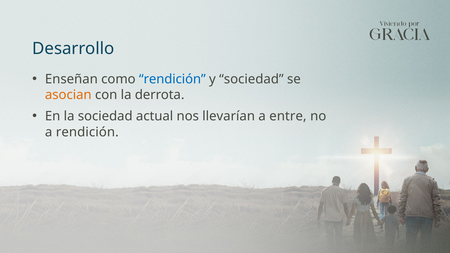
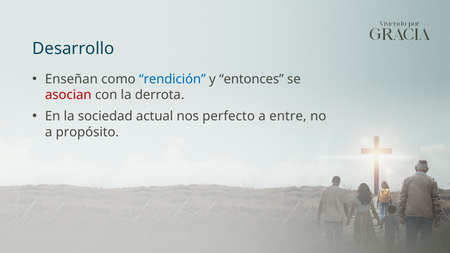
y sociedad: sociedad -> entonces (251, 79)
asocian colour: orange -> red (68, 95)
llevarían: llevarían -> perfecto (229, 116)
a rendición: rendición -> propósito (87, 132)
